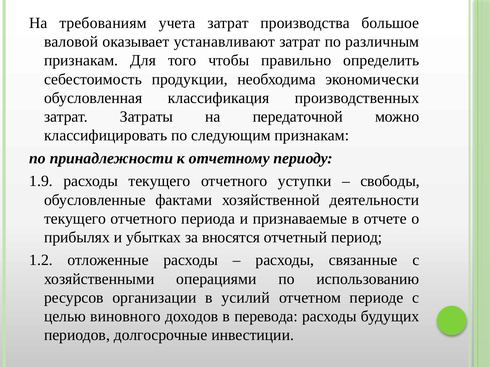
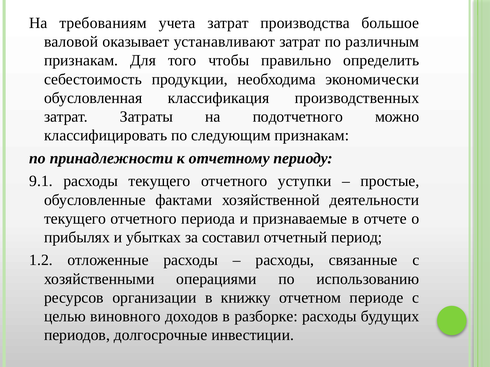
передаточной: передаточной -> подотчетного (298, 117)
1.9: 1.9 -> 9.1 (41, 181)
свободы: свободы -> простые (390, 181)
вносятся: вносятся -> составил (231, 238)
усилий: усилий -> книжку (246, 298)
перевода: перевода -> разборке (266, 317)
